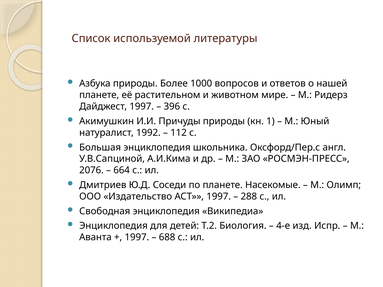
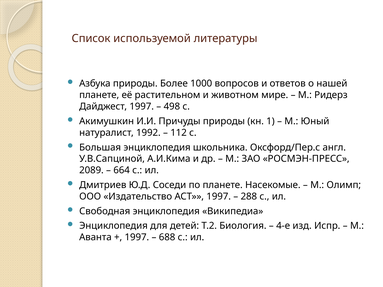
396: 396 -> 498 (172, 107)
2076: 2076 -> 2089 (91, 170)
